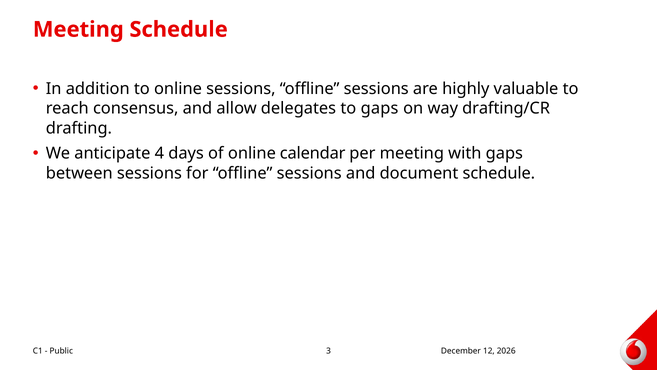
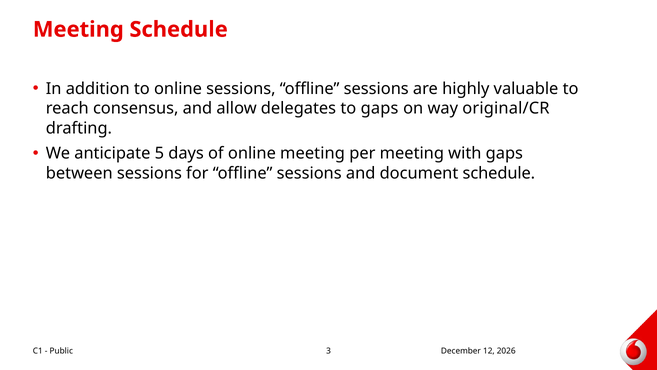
drafting/CR: drafting/CR -> original/CR (506, 108)
4: 4 -> 5 (159, 153)
online calendar: calendar -> meeting (313, 153)
